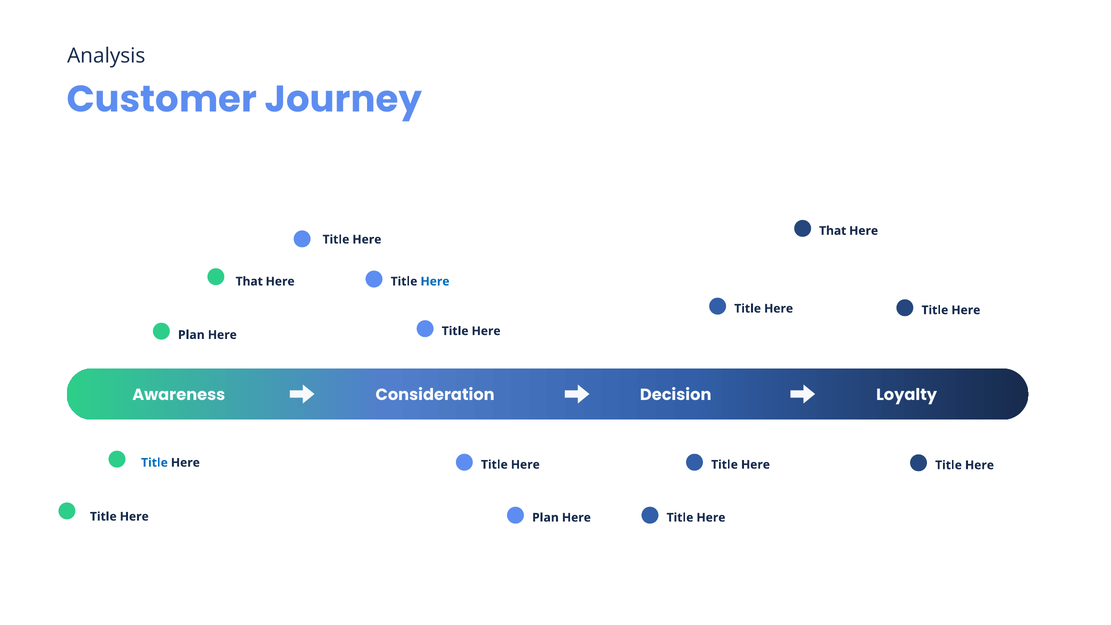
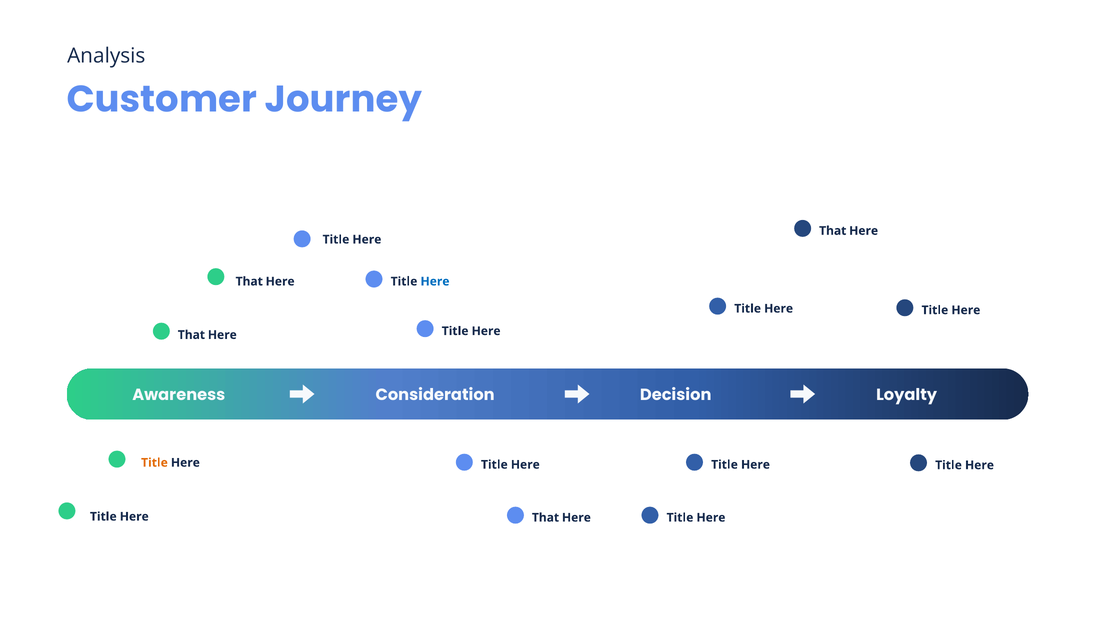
Plan: Plan -> That (191, 335)
Title colour: blue -> orange (154, 463)
Plan: Plan -> That (546, 518)
